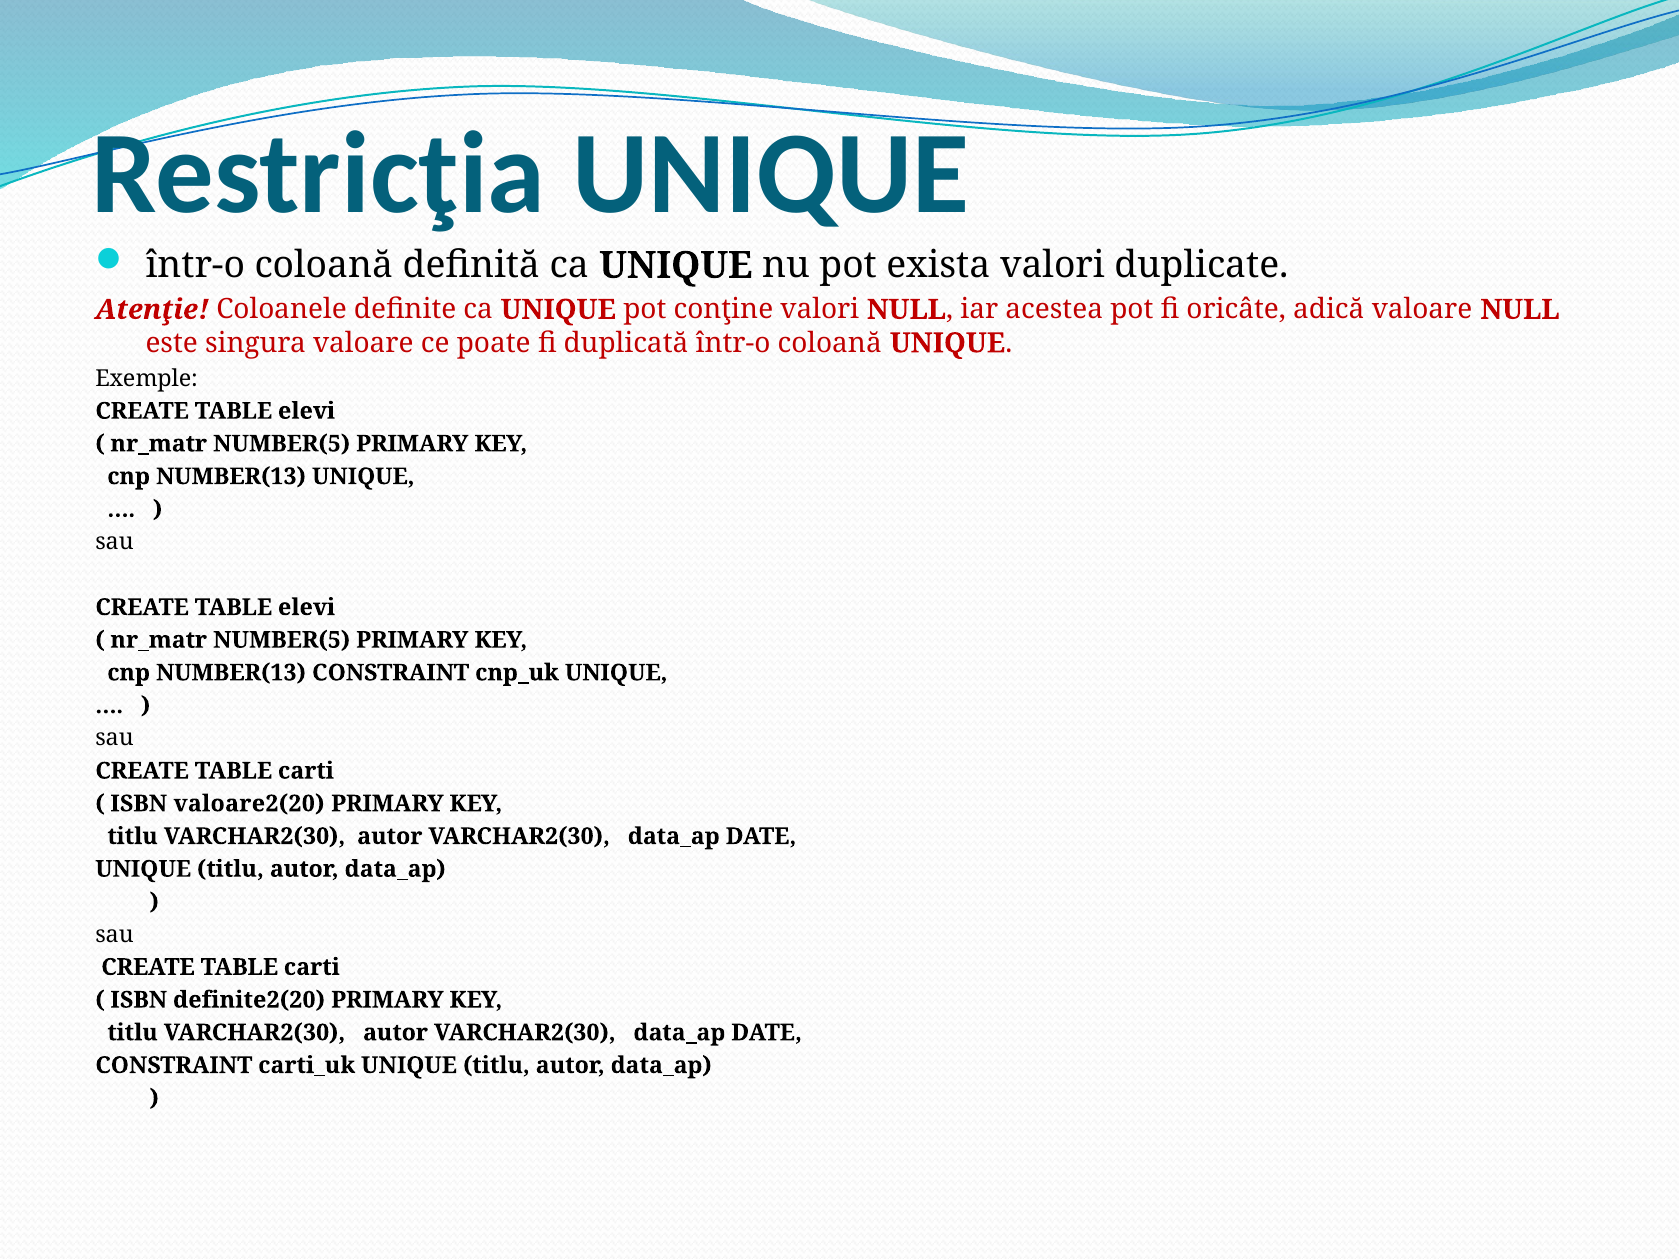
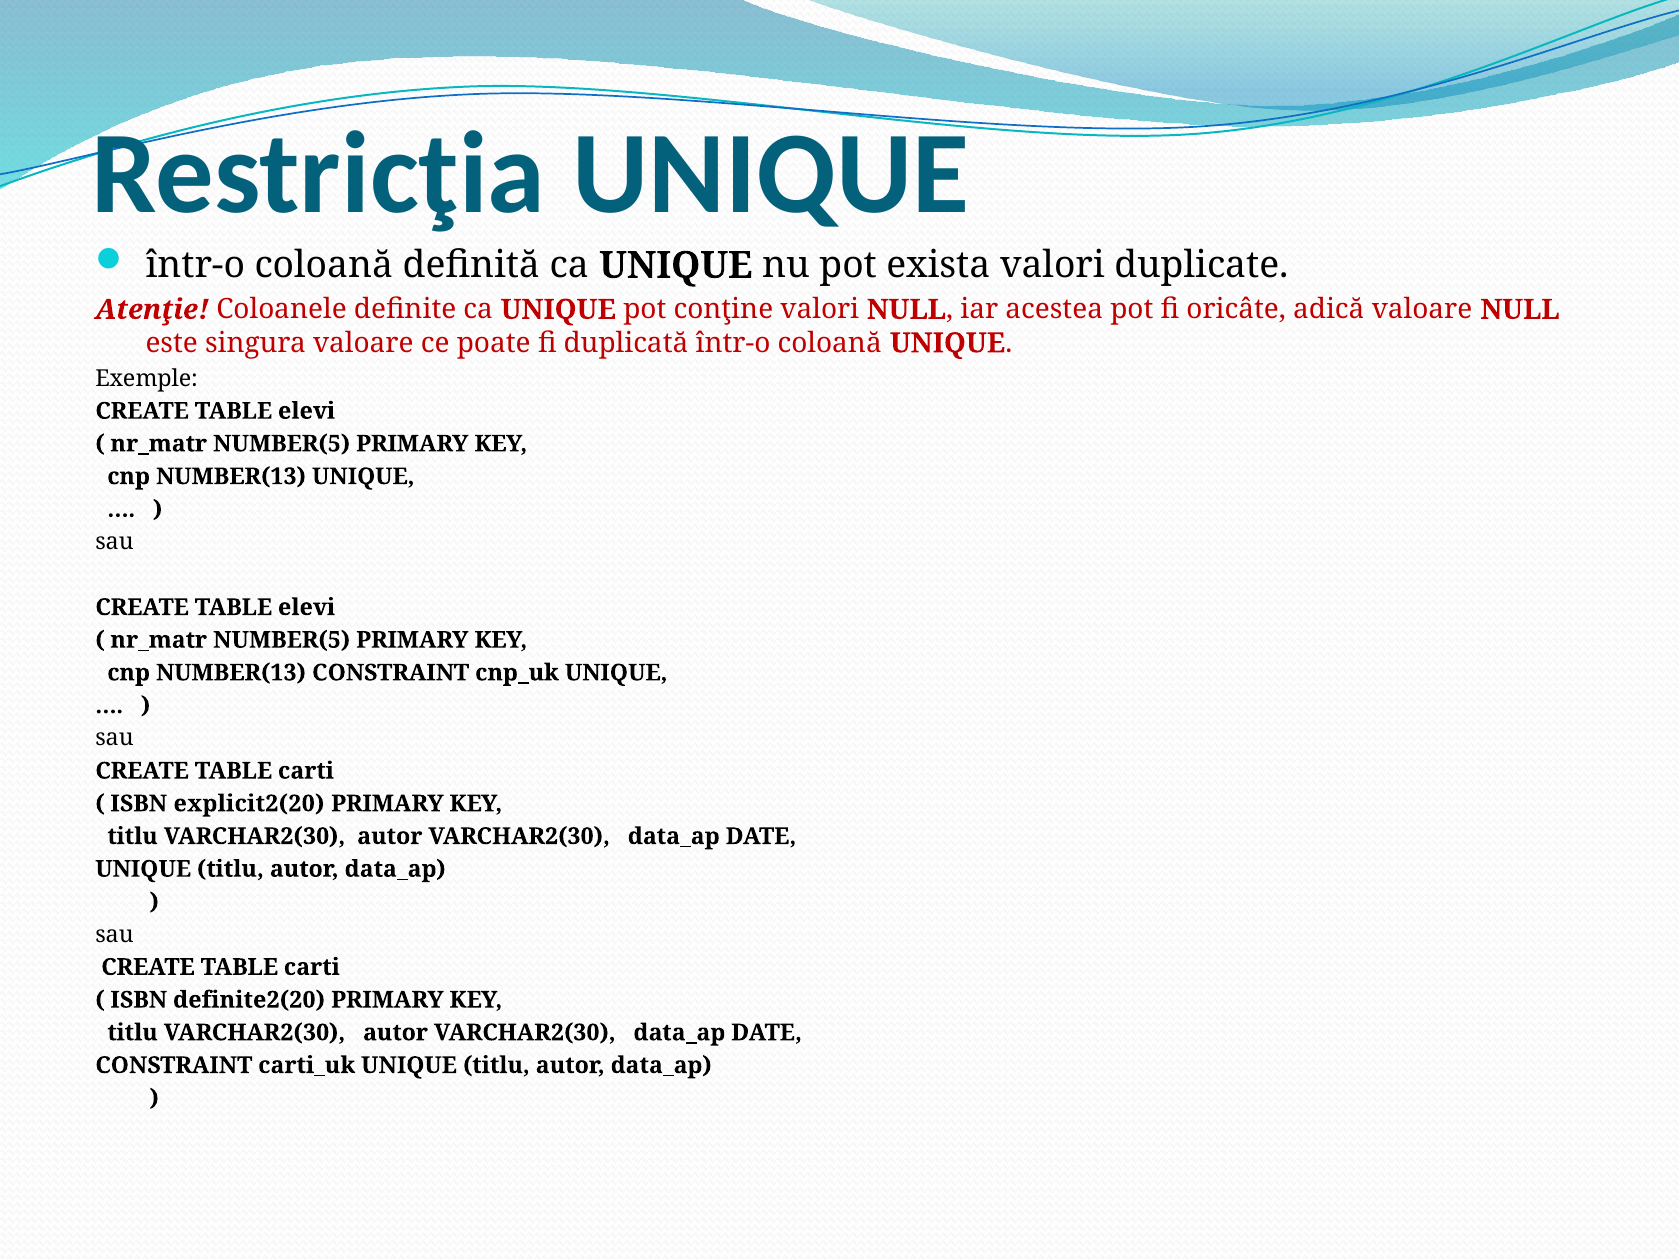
valoare2(20: valoare2(20 -> explicit2(20 (249, 804)
